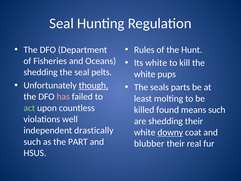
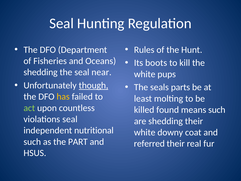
Its white: white -> boots (156, 63)
pelts: pelts -> near (102, 72)
has colour: pink -> yellow (63, 97)
violations well: well -> seal (70, 119)
drastically: drastically -> nutritional (94, 130)
downy underline: present -> none (170, 132)
blubber: blubber -> referred (149, 143)
